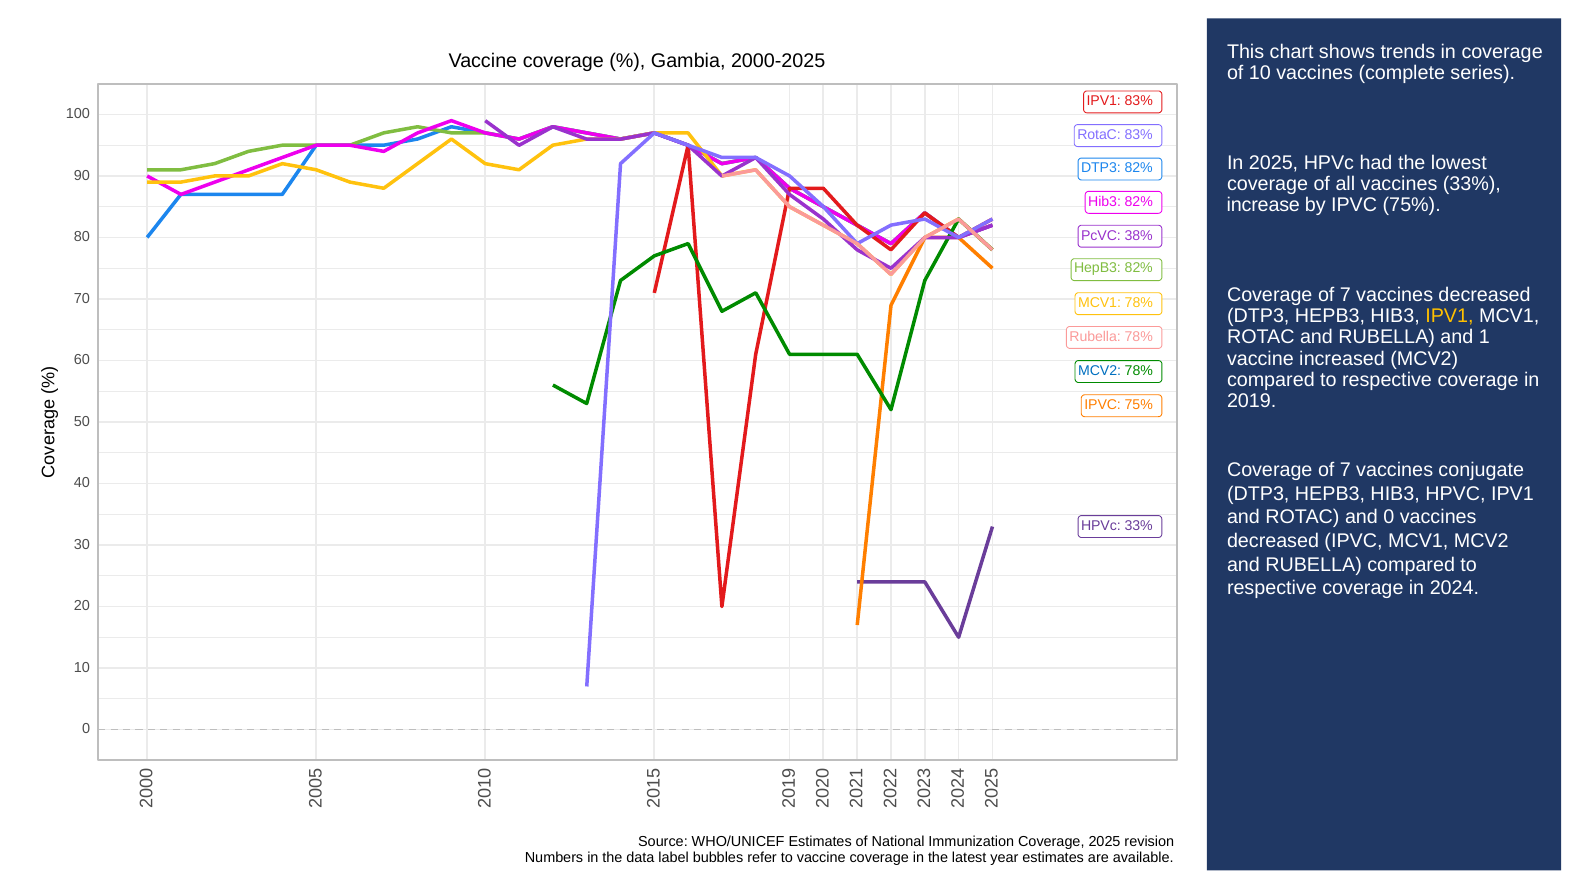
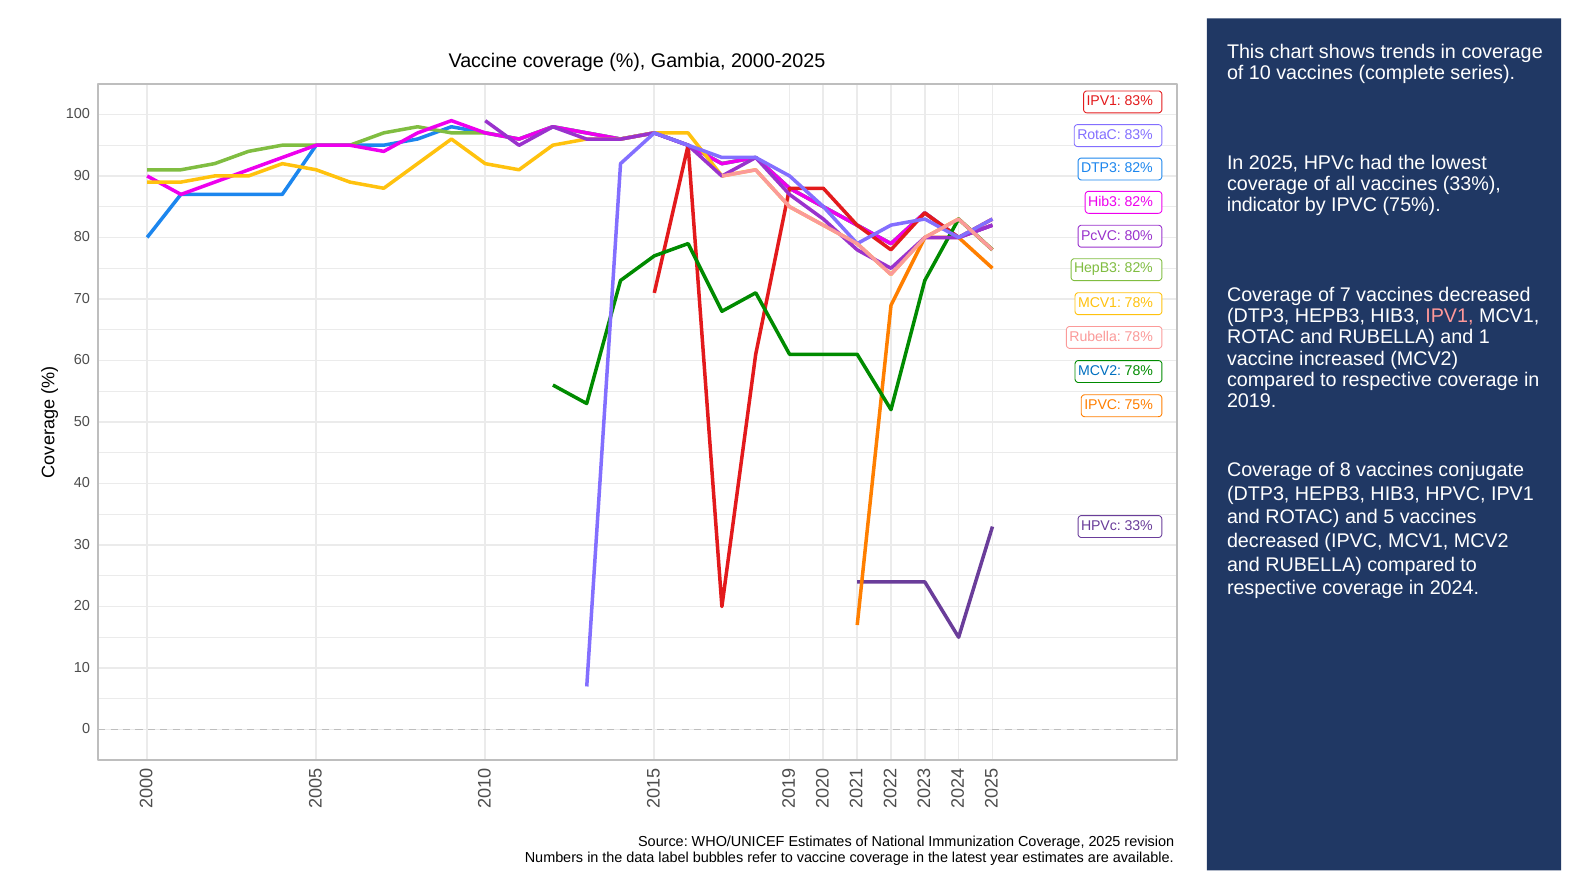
increase: increase -> indicator (1263, 205)
38%: 38% -> 80% (1139, 236)
IPV1 colour: yellow -> pink (1449, 316)
7: 7 -> 8 (1345, 470)
and 0: 0 -> 5 (1389, 517)
